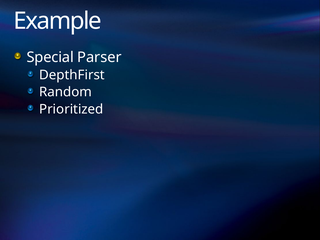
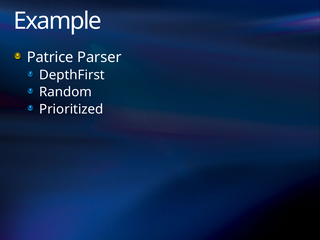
Special: Special -> Patrice (50, 57)
